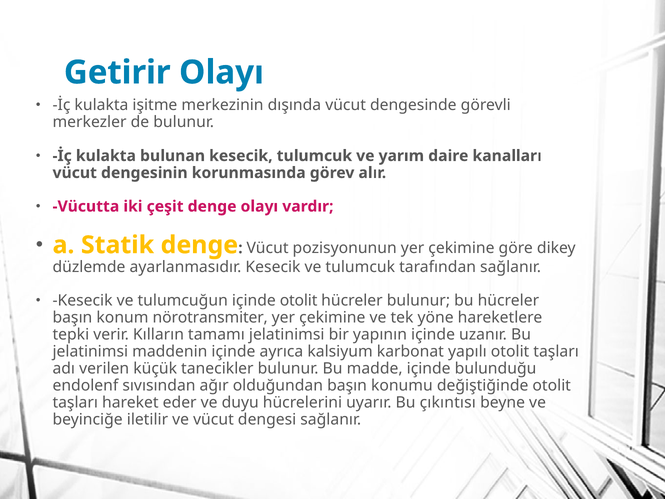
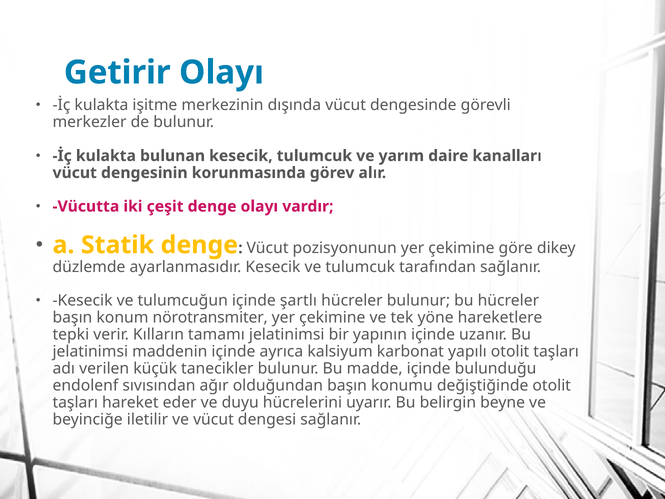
içinde otolit: otolit -> şartlı (298, 300)
çıkıntısı: çıkıntısı -> belirgin (448, 402)
